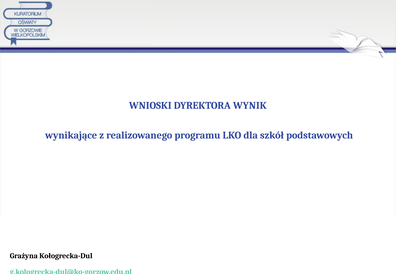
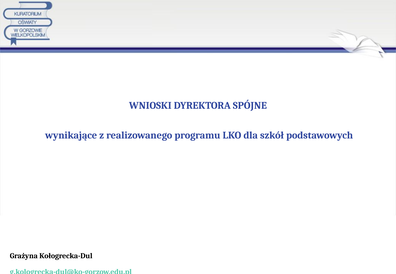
WYNIK: WYNIK -> SPÓJNE (250, 106)
